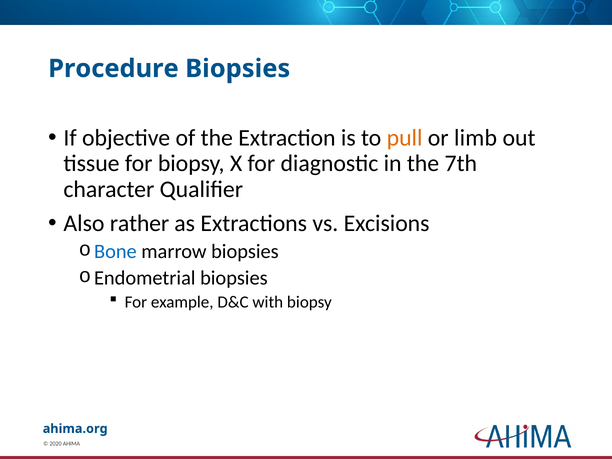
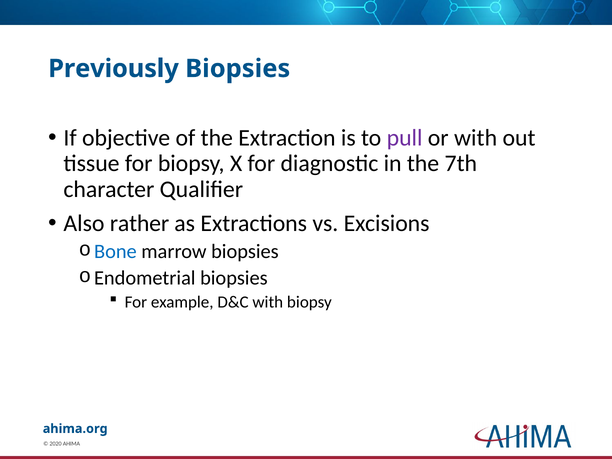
Procedure: Procedure -> Previously (113, 69)
pull colour: orange -> purple (405, 138)
or limb: limb -> with (476, 138)
